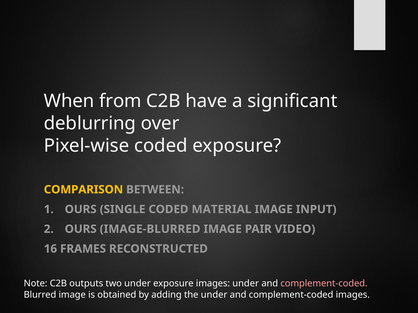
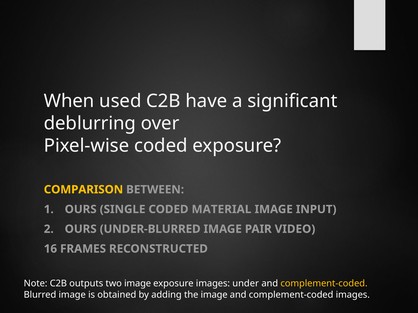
from: from -> used (120, 101)
IMAGE-BLURRED: IMAGE-BLURRED -> UNDER-BLURRED (150, 229)
two under: under -> image (138, 284)
complement-coded colour: pink -> yellow (324, 284)
the under: under -> image (214, 295)
